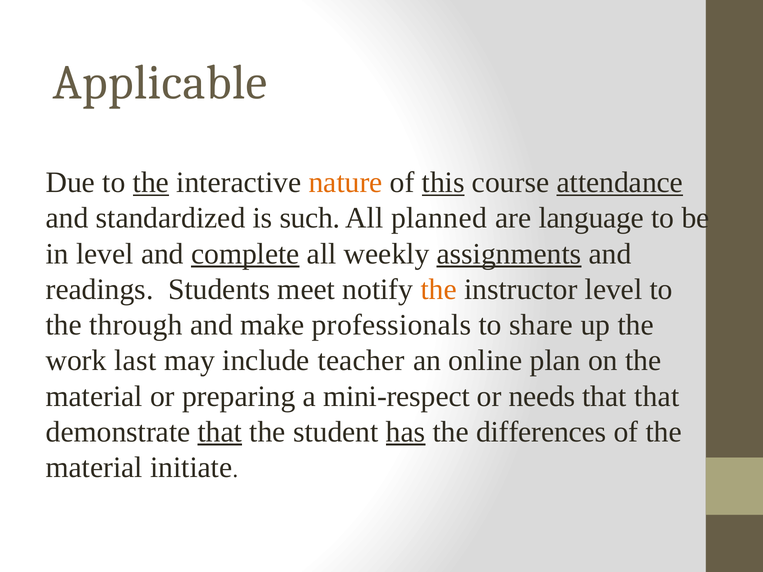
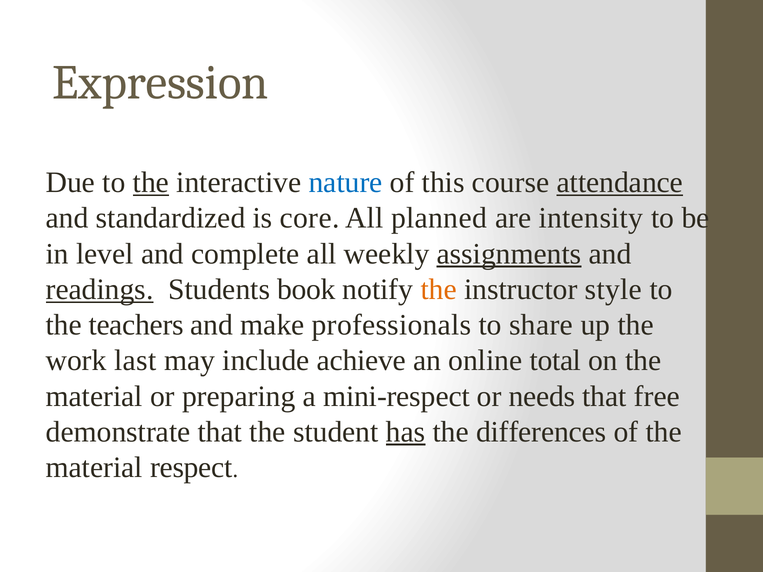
Applicable: Applicable -> Expression (160, 83)
nature colour: orange -> blue (346, 183)
this underline: present -> none (443, 183)
such: such -> core (310, 218)
language: language -> intensity (591, 218)
complete underline: present -> none (245, 254)
readings underline: none -> present (100, 290)
meet: meet -> book (306, 290)
instructor level: level -> style (613, 290)
through: through -> teachers (136, 325)
teacher: teacher -> achieve (361, 361)
plan: plan -> total (555, 361)
that that: that -> free (657, 396)
that underline: present -> none (220, 432)
initiate: initiate -> respect (191, 468)
